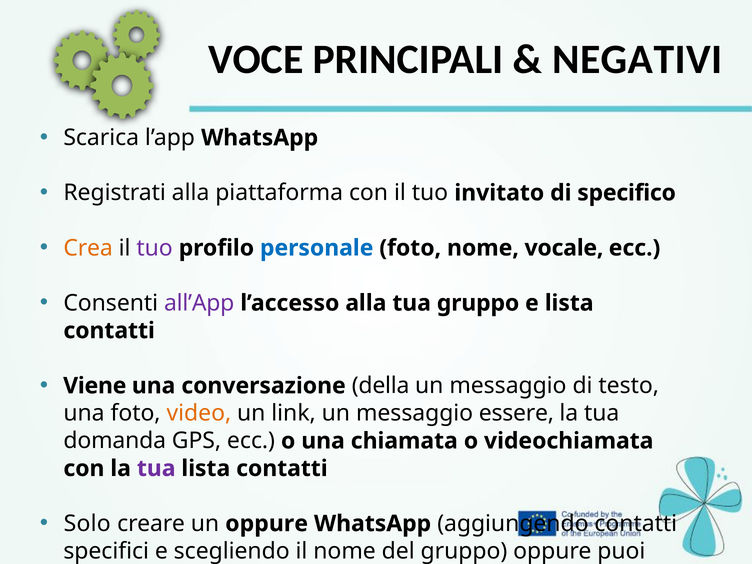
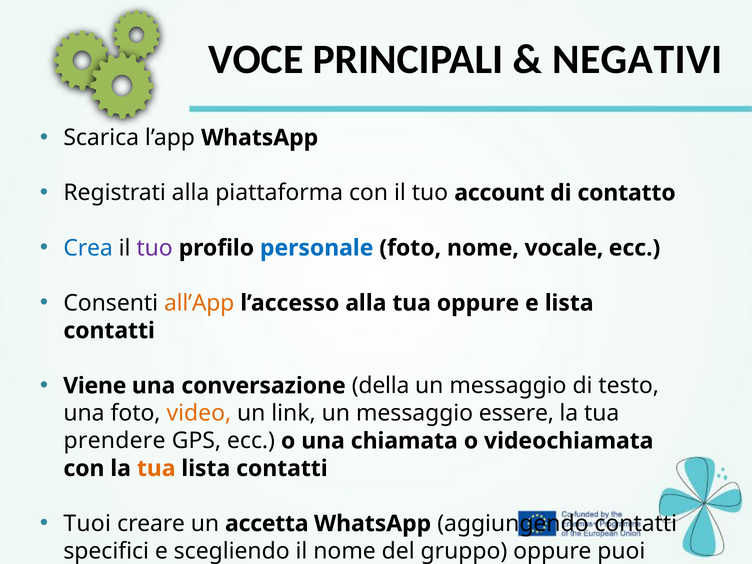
tuo invitato: invitato -> account (499, 193)
di specifico: specifico -> contatto (627, 193)
Crea colour: orange -> blue (88, 248)
all’App colour: purple -> orange (199, 303)
tua gruppo: gruppo -> oppure (478, 303)
domanda: domanda -> prendere (115, 441)
tua colour: purple -> orange (156, 468)
Solo: Solo -> Tuoi (87, 524)
un oppure: oppure -> accetta (267, 524)
